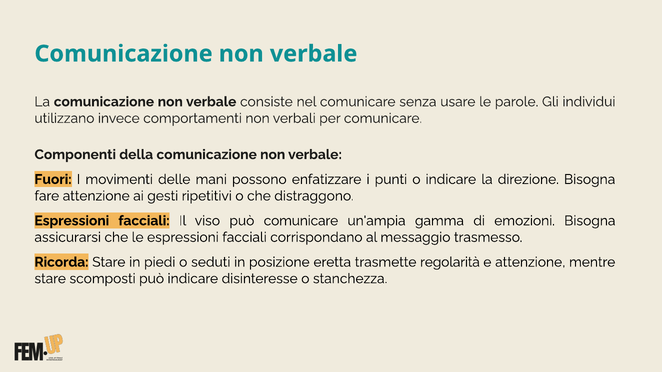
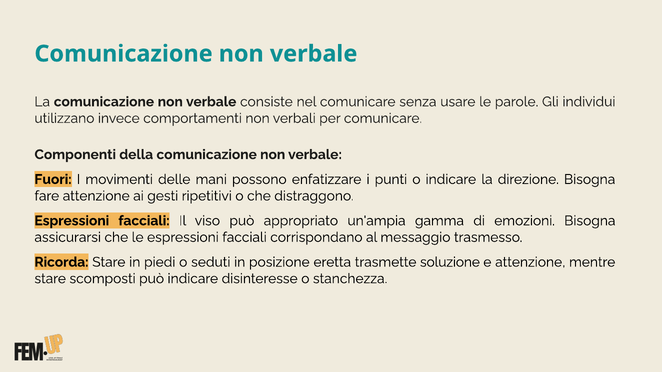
può comunicare: comunicare -> appropriato (301, 221)
regolarità: regolarità -> soluzione (450, 262)
